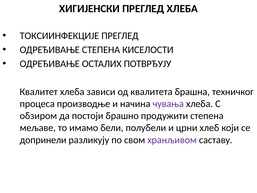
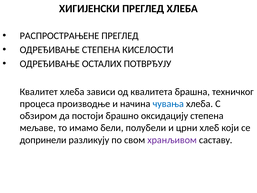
ТОКСИИНФЕКЦИЈЕ: ТОКСИИНФЕКЦИЈЕ -> РАСПРОСТРАЊЕНЕ (59, 36)
чувања colour: purple -> blue (168, 104)
продужити: продужити -> оксидацију (165, 116)
